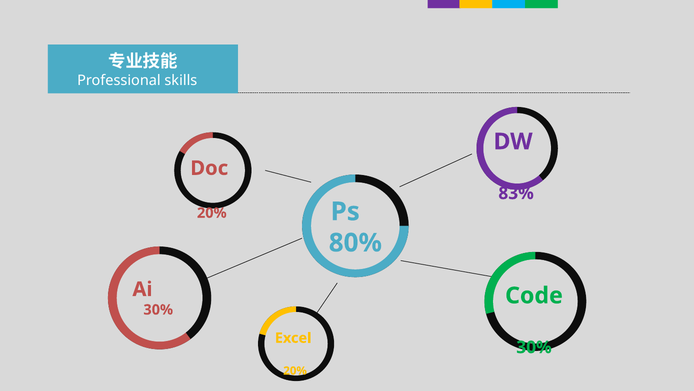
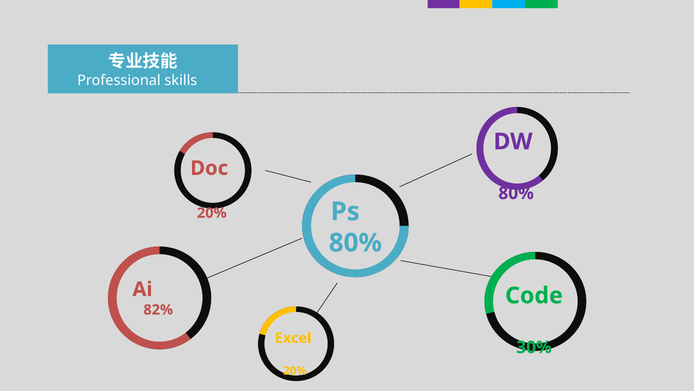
83%: 83% -> 80% (516, 193)
30%: 30% -> 82% (158, 309)
